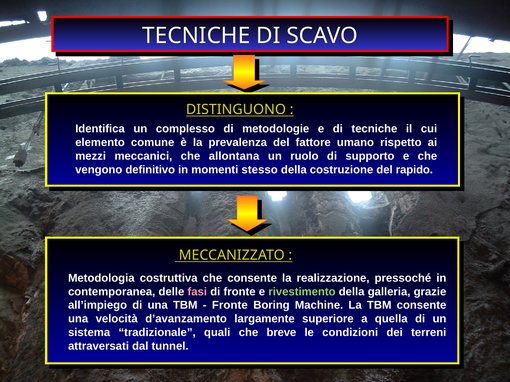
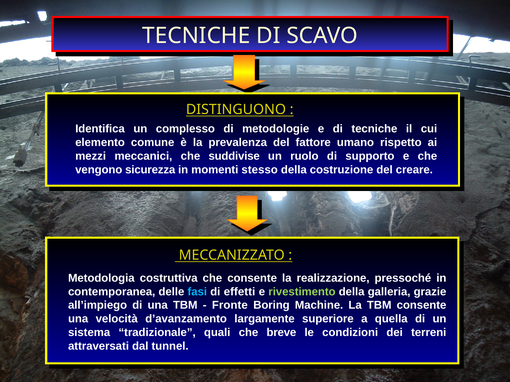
allontana: allontana -> suddivise (234, 156)
definitivo: definitivo -> sicurezza (150, 170)
rapido: rapido -> creare (414, 170)
fasi colour: pink -> light blue (197, 292)
di fronte: fronte -> effetti (240, 292)
